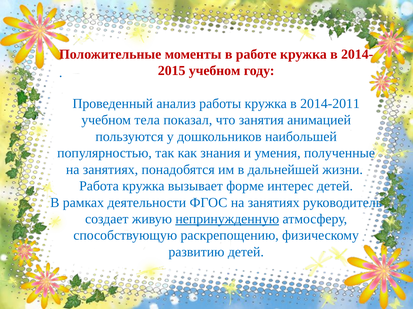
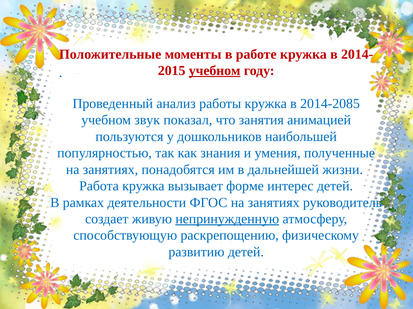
учебном underline: none -> present (215, 71)
2014-2011: 2014-2011 -> 2014-2085 (330, 104)
тела: тела -> звук (147, 120)
